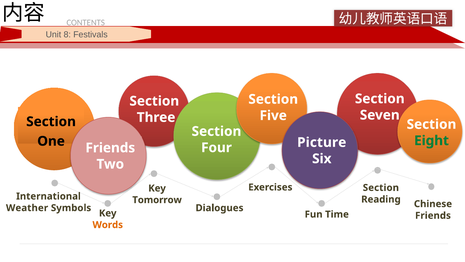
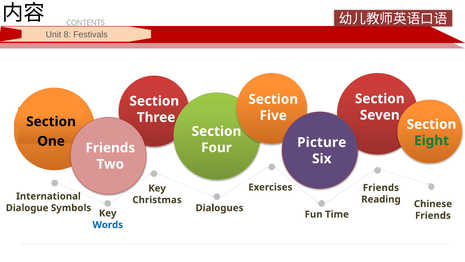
Section: Section -> Friends (381, 187)
Tomorrow: Tomorrow -> Christmas (157, 200)
Weather: Weather -> Dialogue (27, 208)
Words colour: orange -> blue (108, 225)
